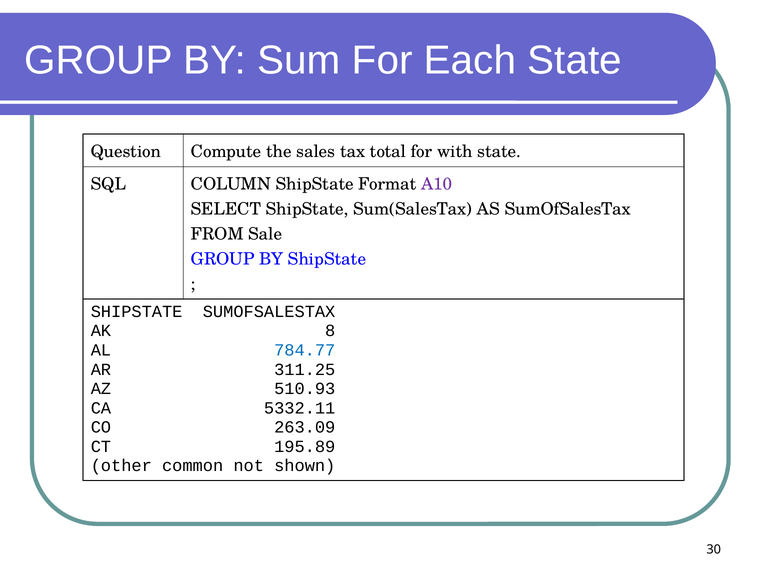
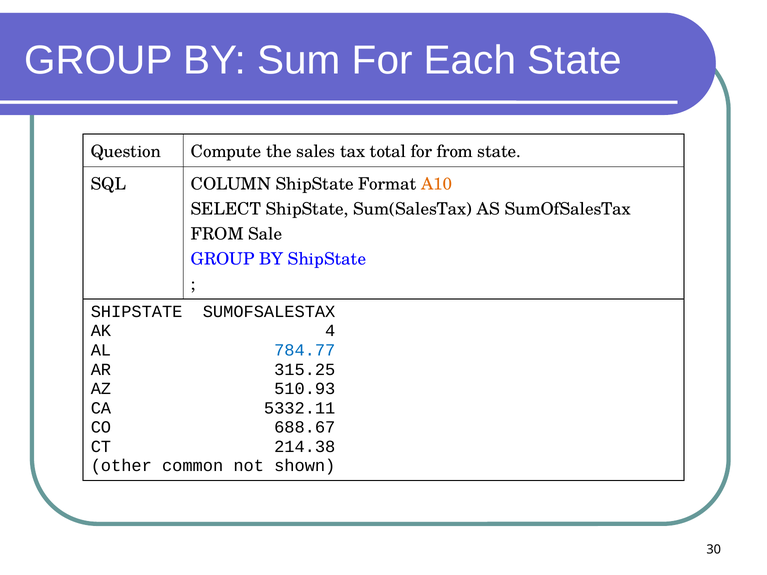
for with: with -> from (455, 152)
A10 colour: purple -> orange (437, 184)
8: 8 -> 4 (330, 331)
311.25: 311.25 -> 315.25 (305, 370)
263.09: 263.09 -> 688.67 (305, 427)
195.89: 195.89 -> 214.38 (305, 447)
